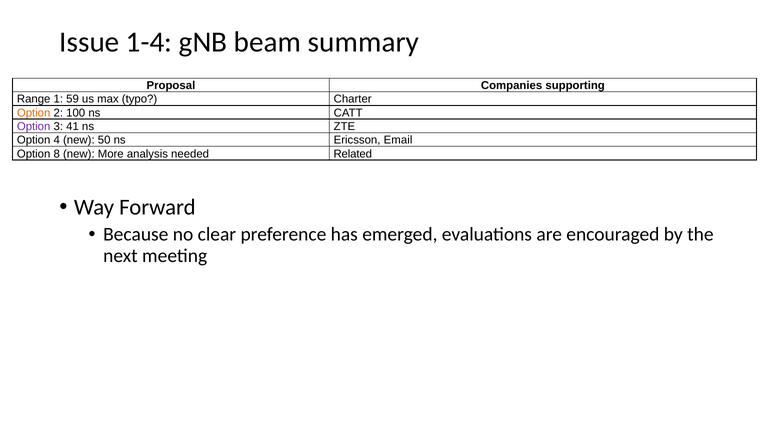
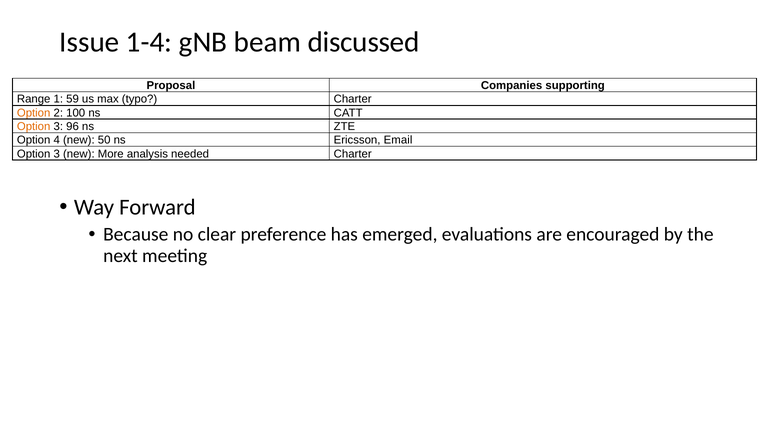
summary: summary -> discussed (364, 42)
Option colour: purple -> orange (34, 127)
41: 41 -> 96 (73, 127)
8: 8 -> 3 (57, 154)
needed Related: Related -> Charter (353, 154)
